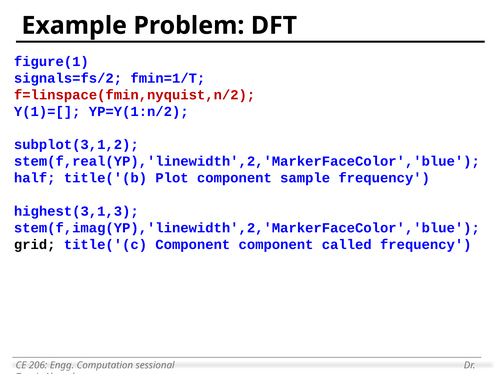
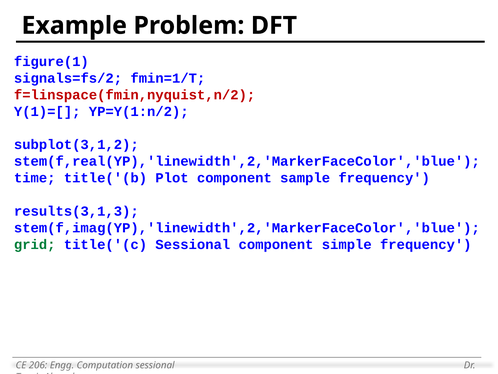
half: half -> time (35, 178)
highest(3,1,3: highest(3,1,3 -> results(3,1,3 (76, 211)
grid colour: black -> green (35, 244)
title('(c Component: Component -> Sessional (193, 244)
called: called -> simple (347, 244)
